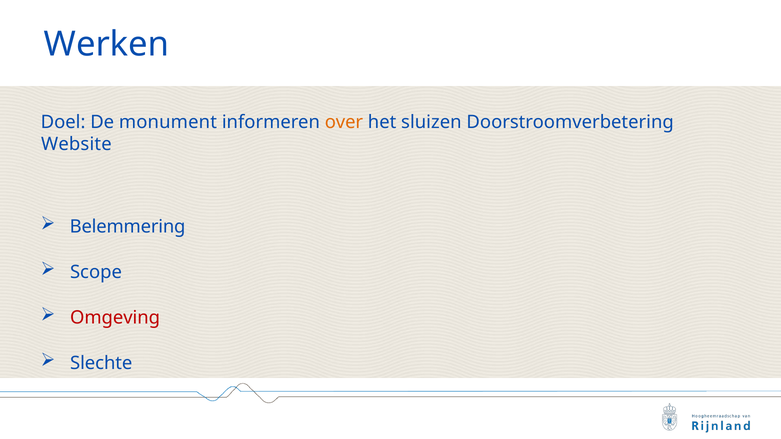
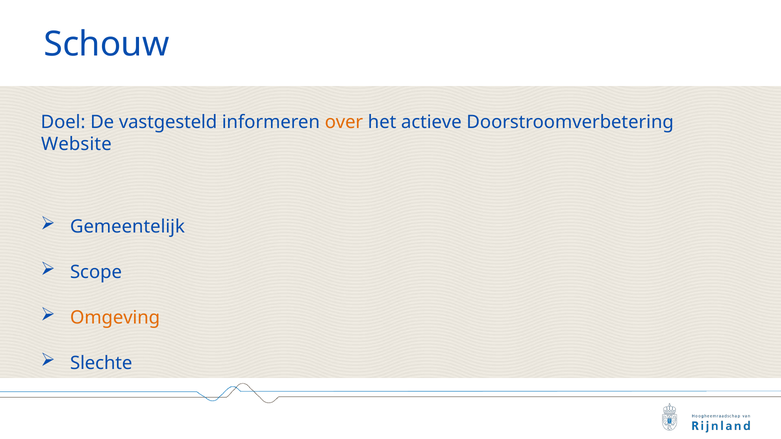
Werken: Werken -> Schouw (107, 44)
monument: monument -> vastgesteld (168, 122)
sluizen: sluizen -> actieve (431, 122)
Belemmering: Belemmering -> Gemeentelijk (127, 227)
Omgeving colour: red -> orange (115, 318)
